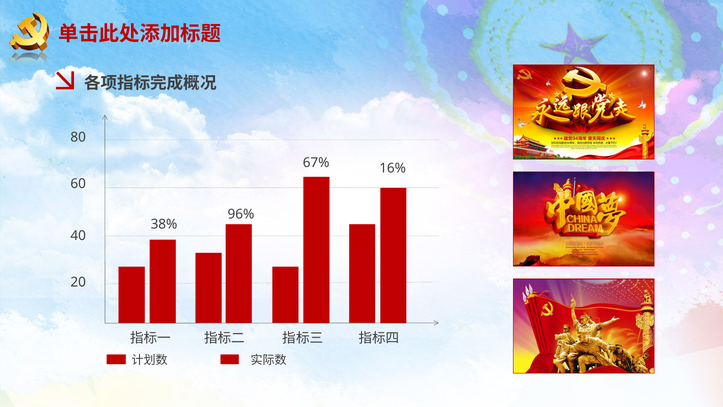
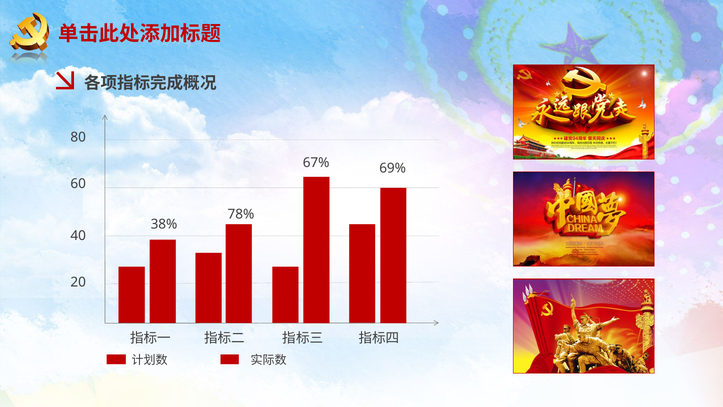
16%: 16% -> 69% (393, 168)
96%: 96% -> 78% (241, 214)
